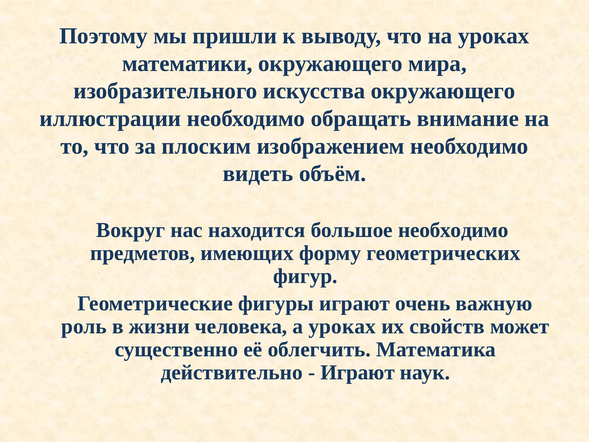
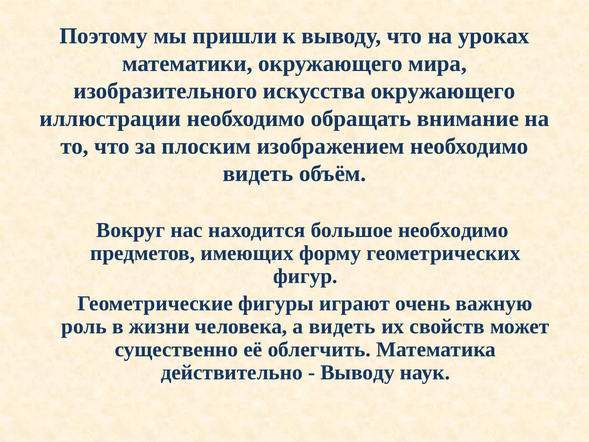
а уроках: уроках -> видеть (342, 326)
Играют: Играют -> Выводу (358, 372)
